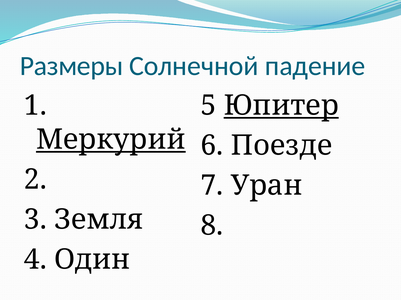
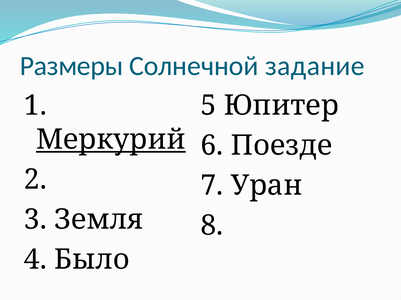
падение: падение -> задание (315, 66)
Юпитер underline: present -> none (281, 106)
Один: Один -> Было (92, 260)
